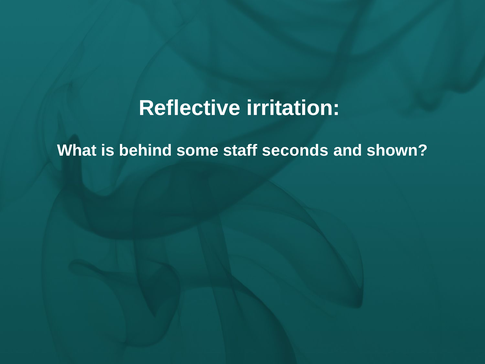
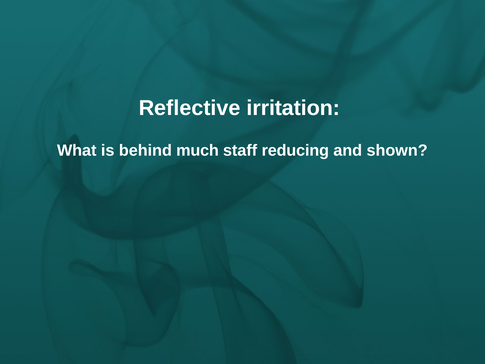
some: some -> much (198, 150)
seconds: seconds -> reducing (295, 150)
